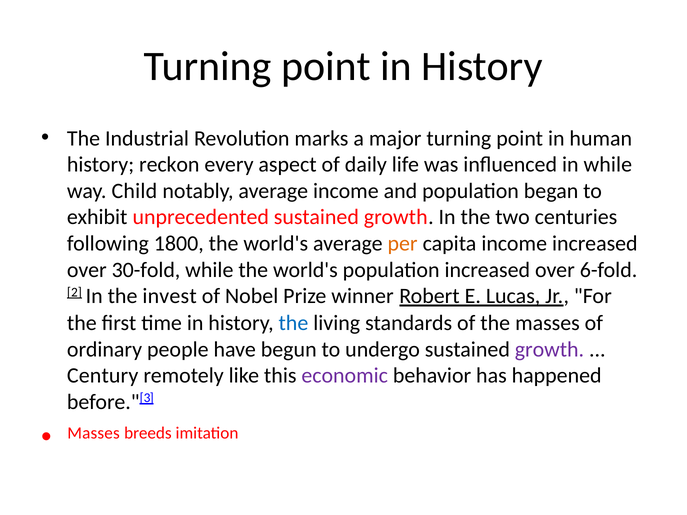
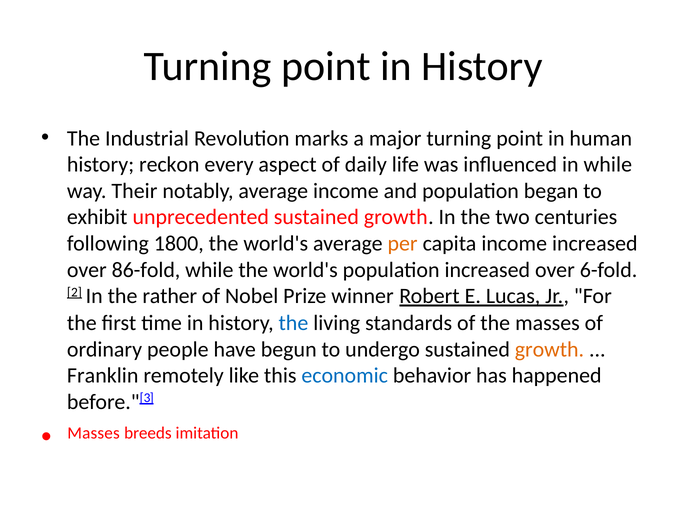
Child: Child -> Their (134, 191)
30-fold: 30-fold -> 86-fold (146, 270)
invest: invest -> rather (170, 296)
growth colour: purple -> orange (549, 349)
Century: Century -> Franklin (103, 376)
economic colour: purple -> blue (345, 376)
